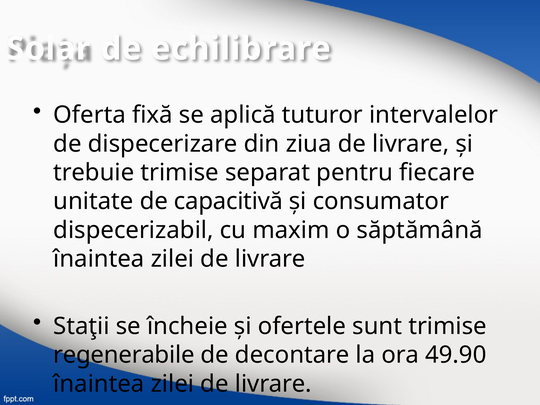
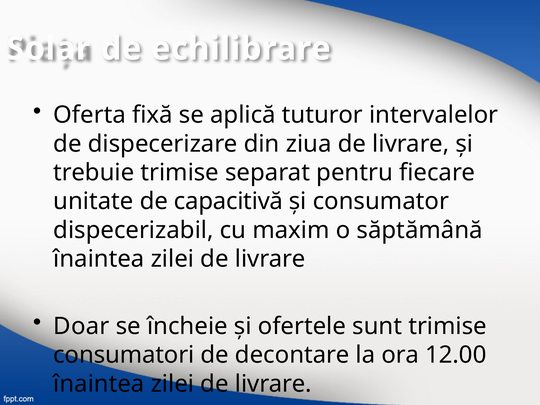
Staţii: Staţii -> Doar (81, 326)
regenerabile: regenerabile -> consumatori (124, 355)
49.90: 49.90 -> 12.00 (456, 355)
